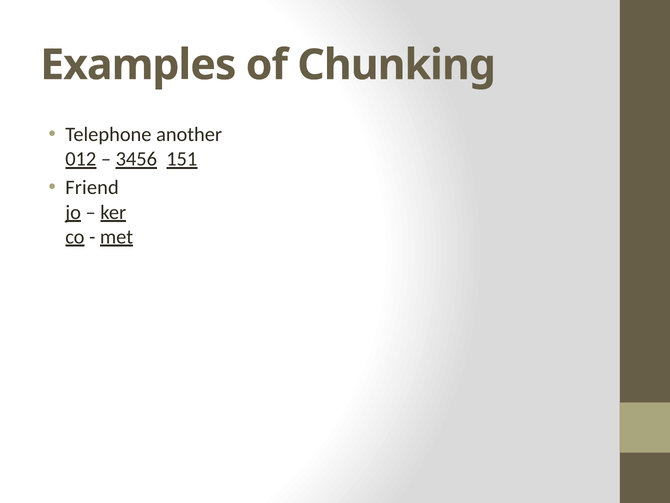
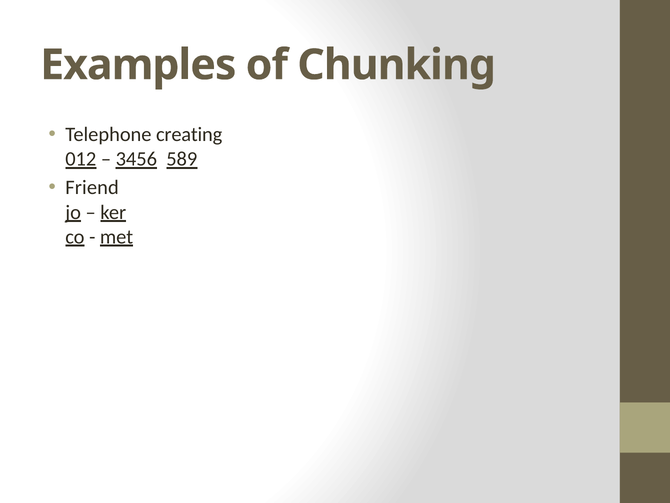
another: another -> creating (189, 134)
151: 151 -> 589 (182, 159)
